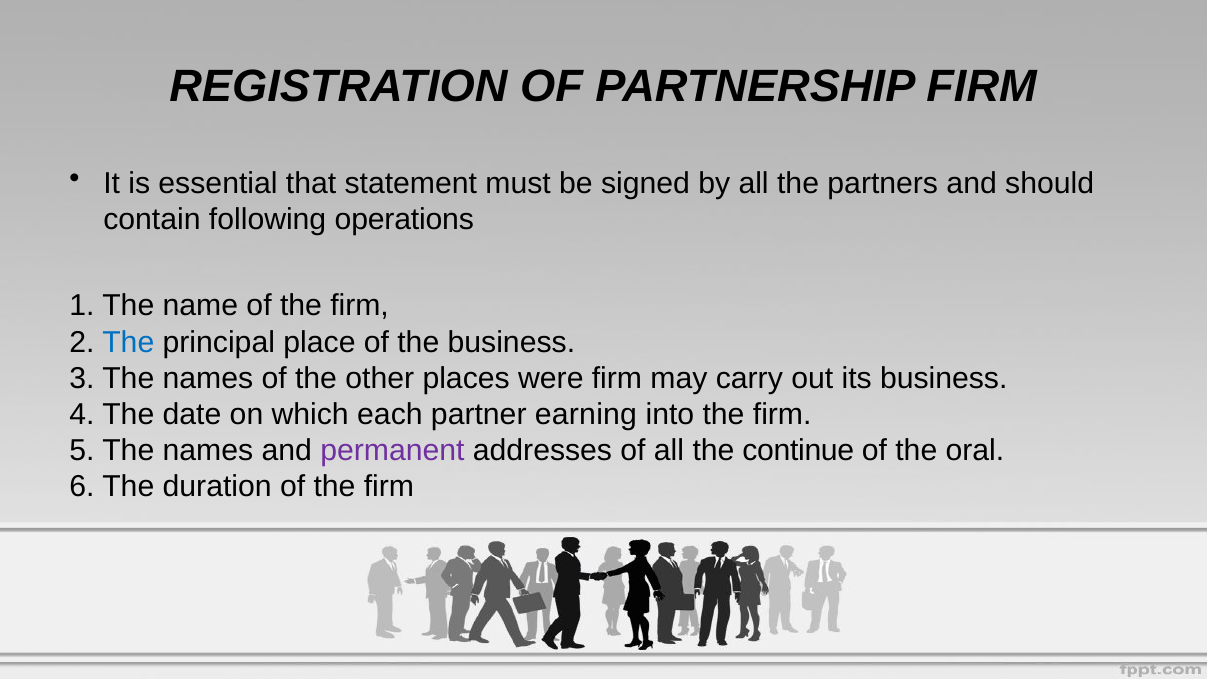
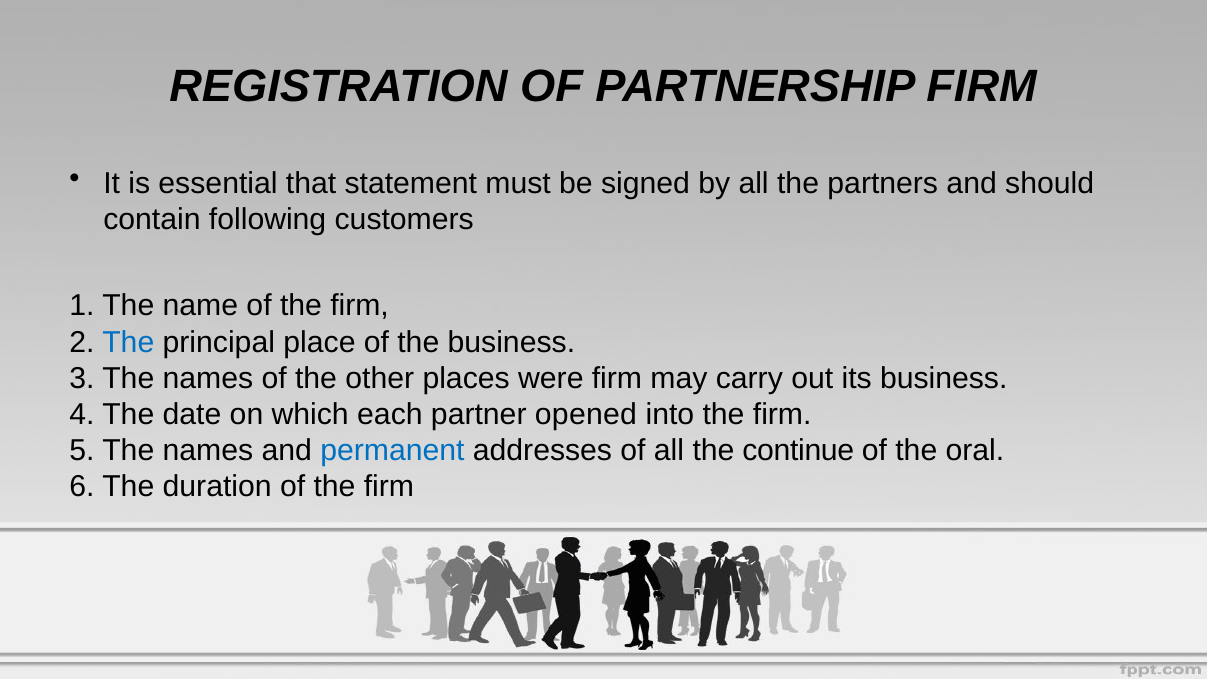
operations: operations -> customers (404, 219)
earning: earning -> opened (586, 415)
permanent colour: purple -> blue (392, 451)
